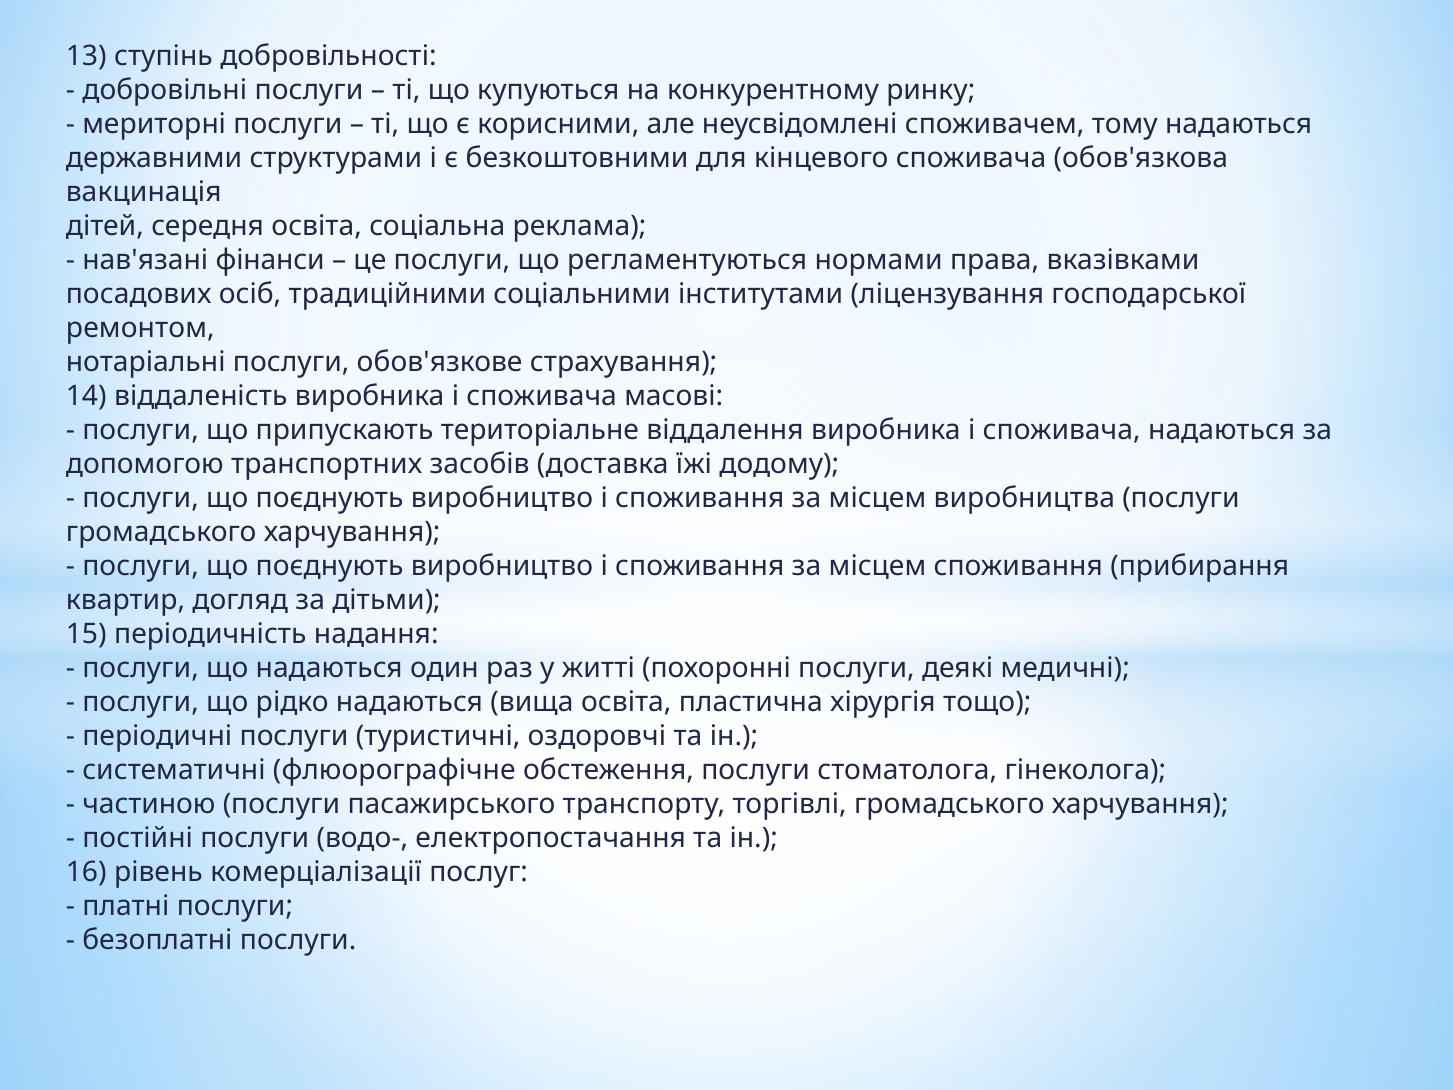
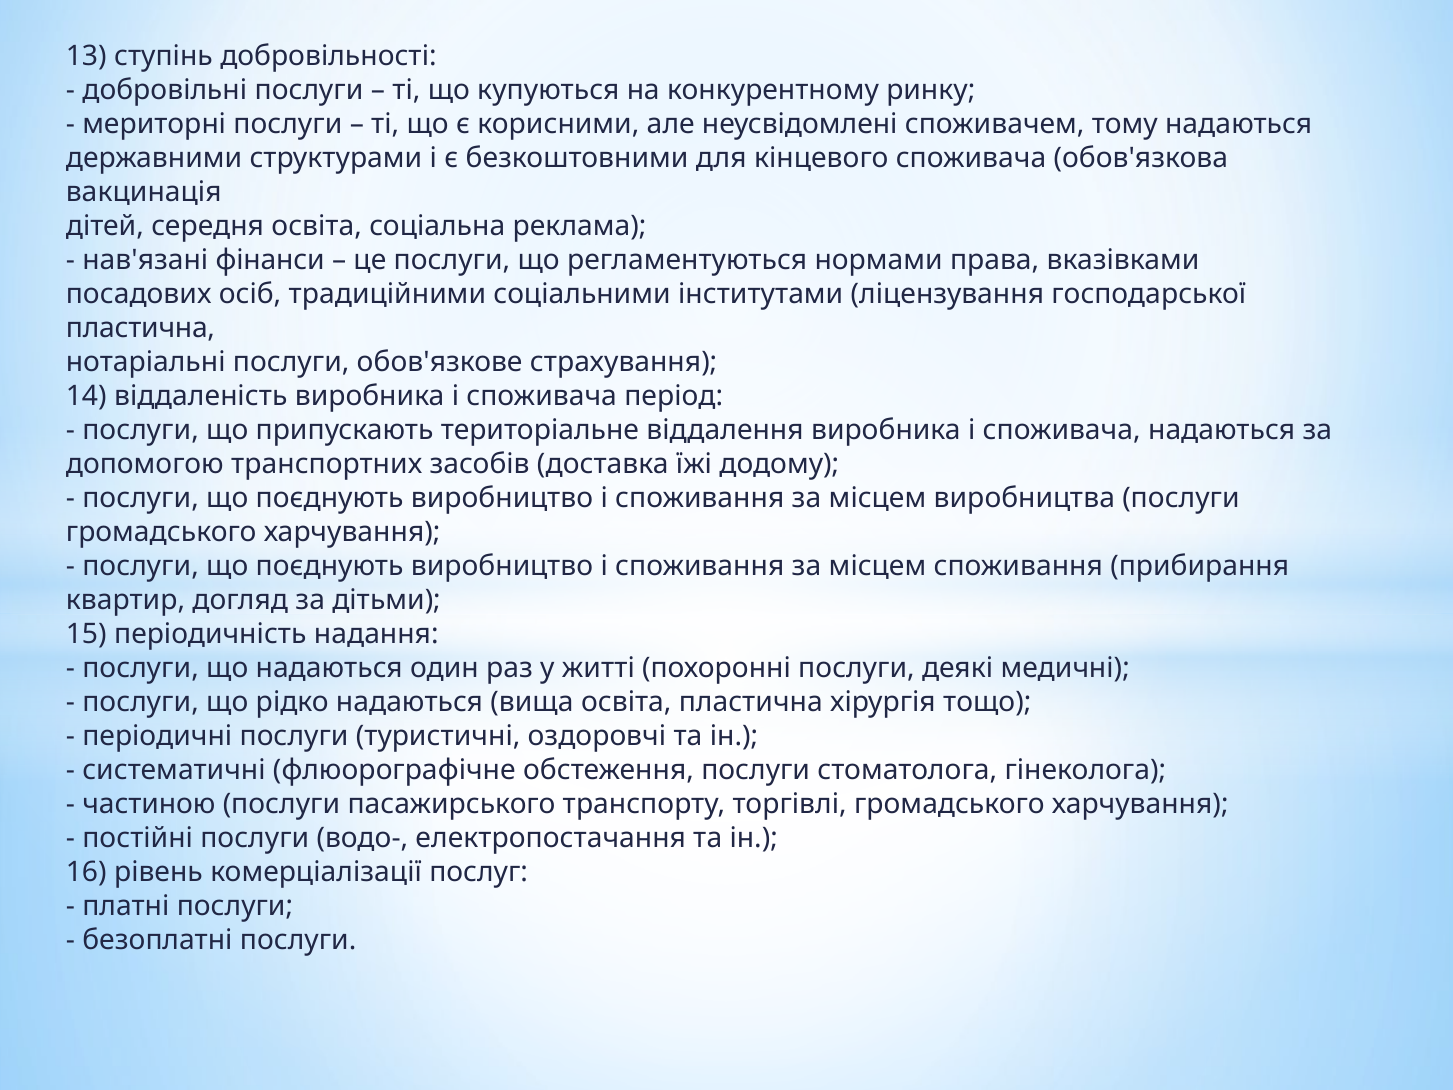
ремонтом: ремонтом -> пластична (141, 328)
масові: масові -> період (674, 396)
